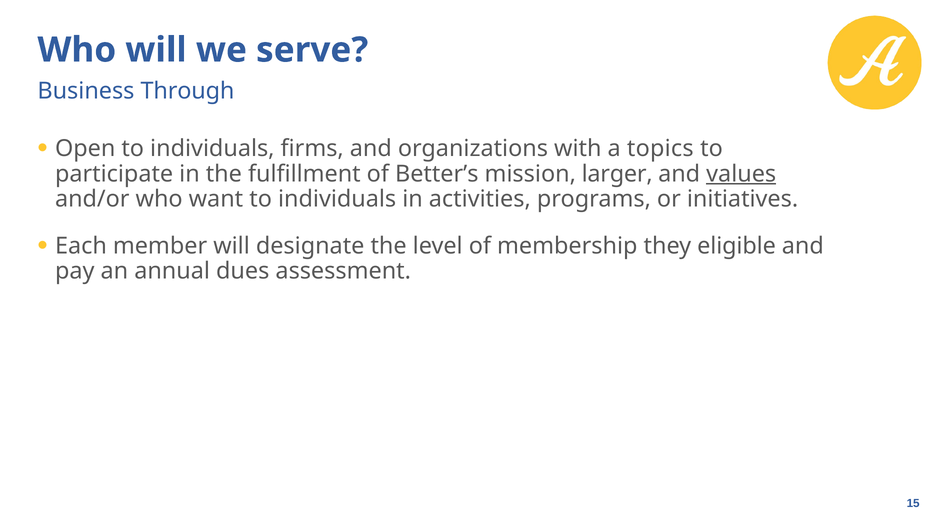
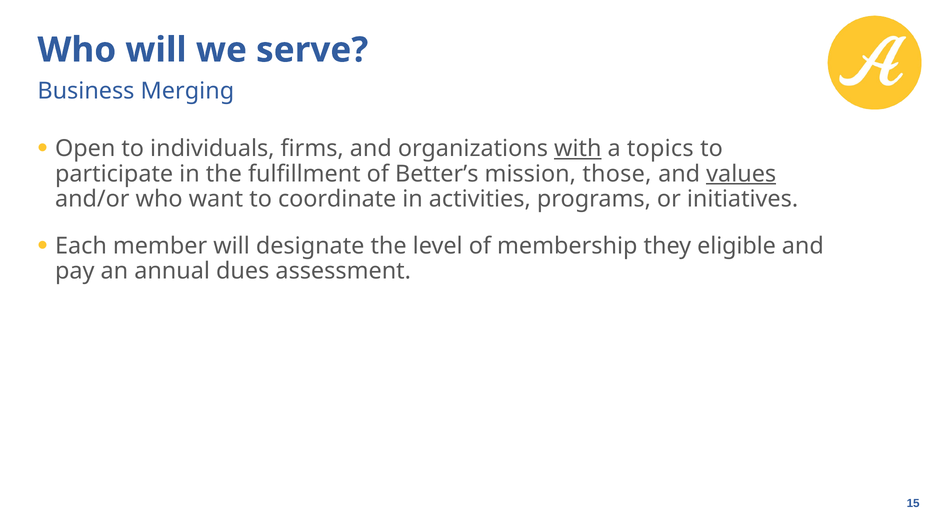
Through: Through -> Merging (187, 91)
with underline: none -> present (578, 149)
larger: larger -> those (617, 174)
want to individuals: individuals -> coordinate (337, 199)
